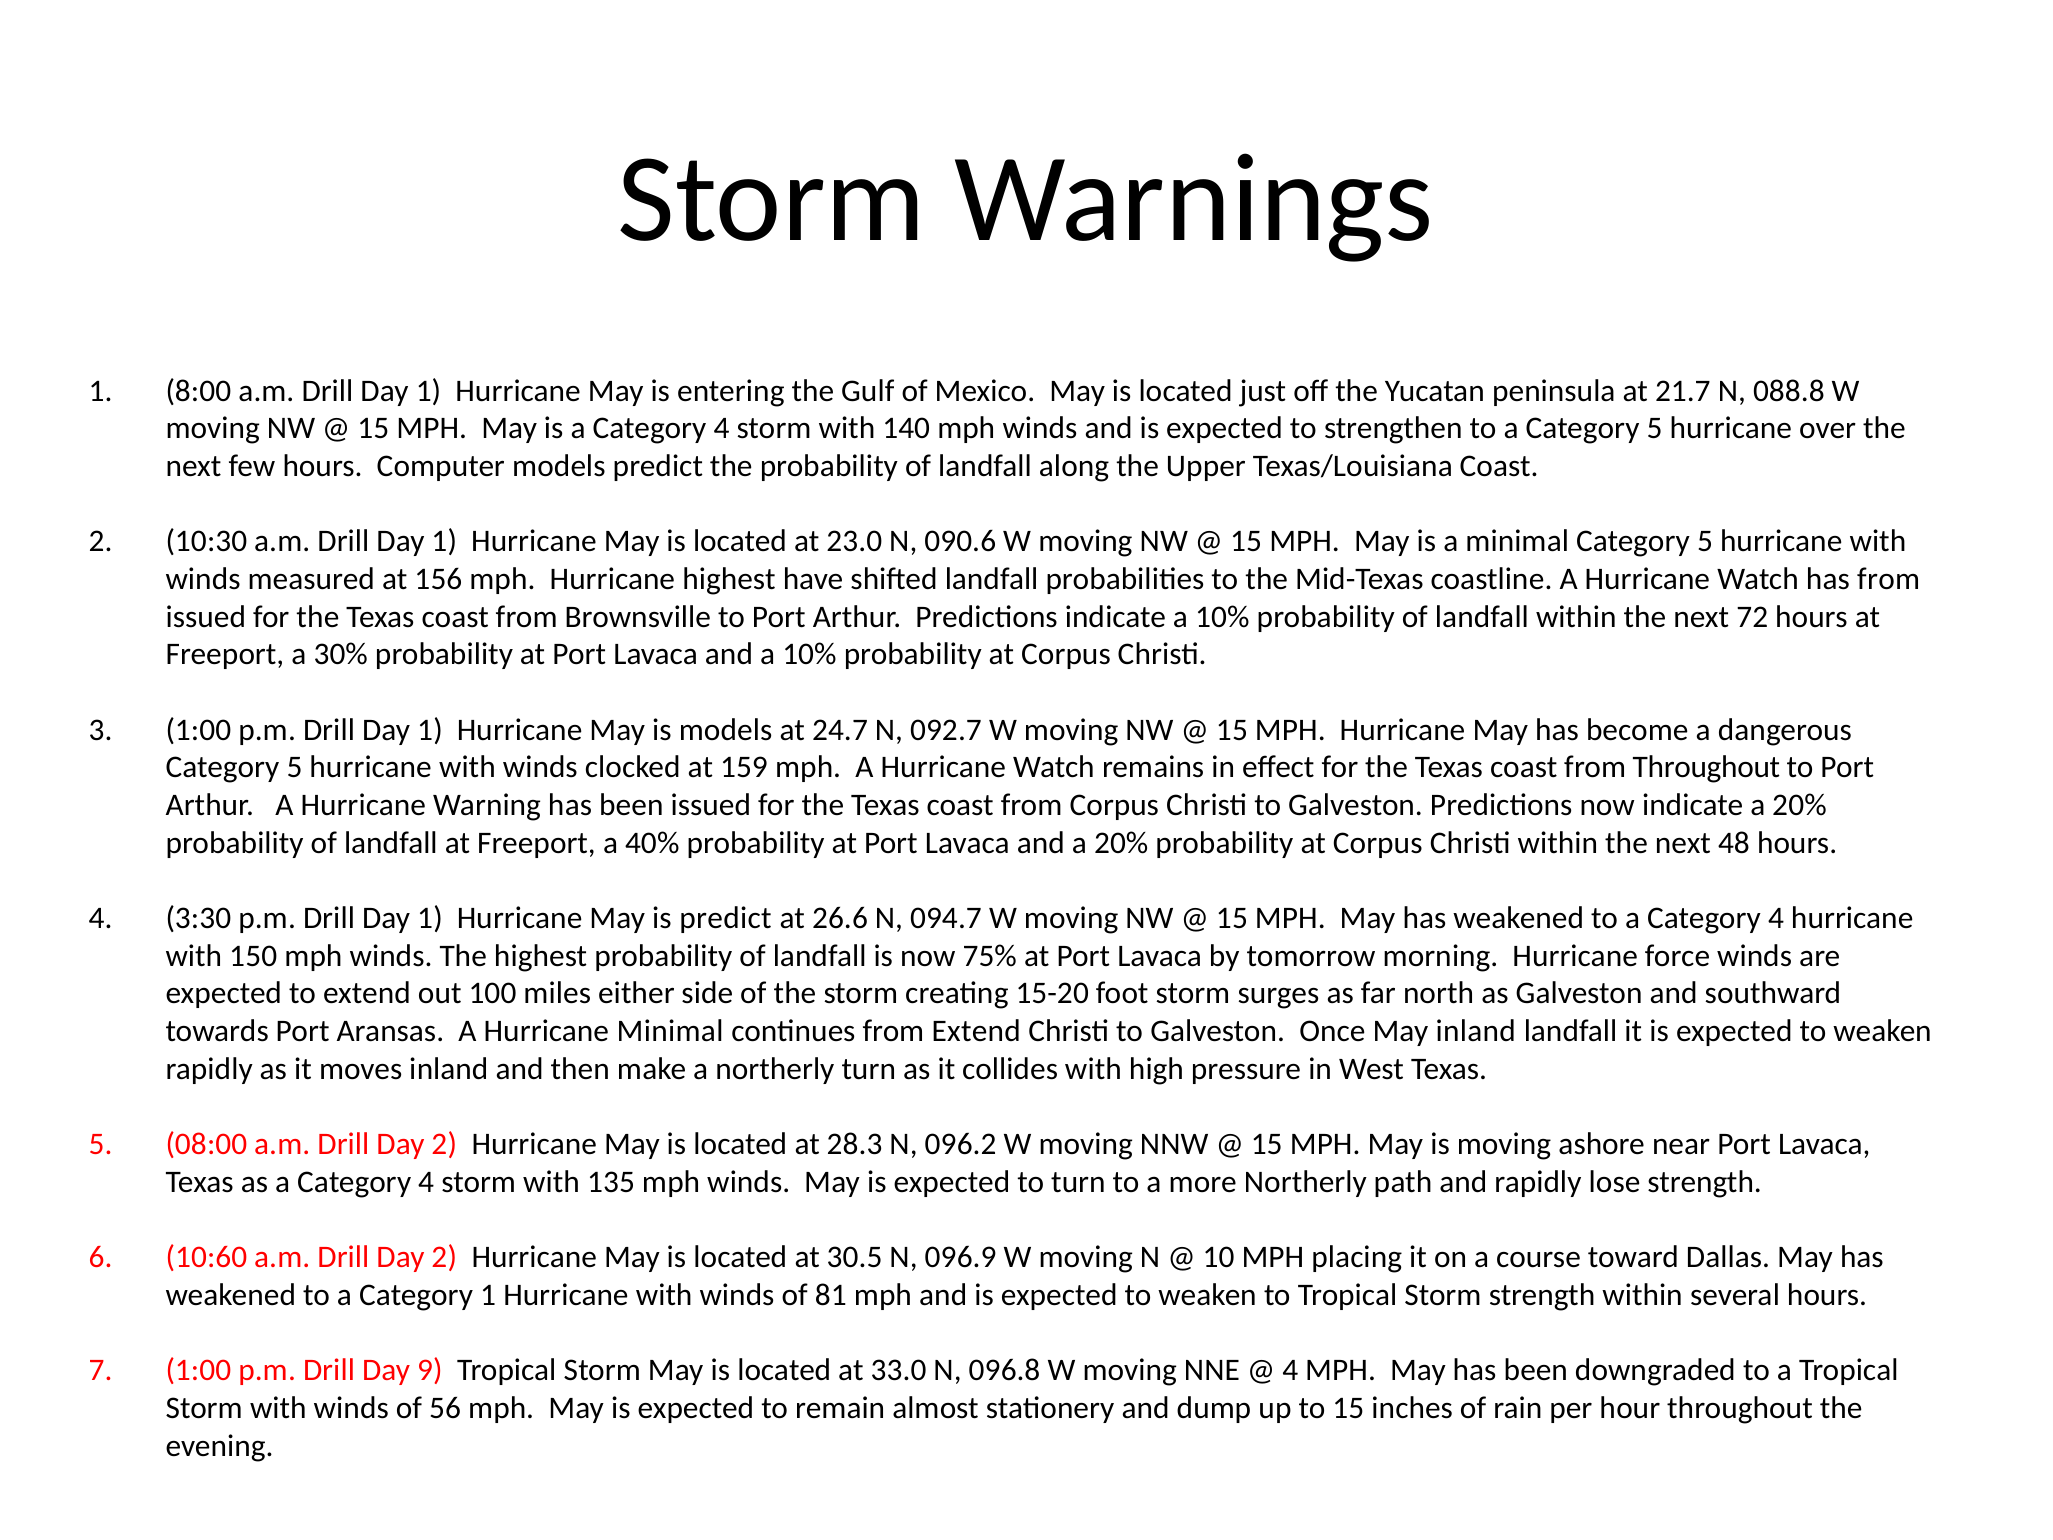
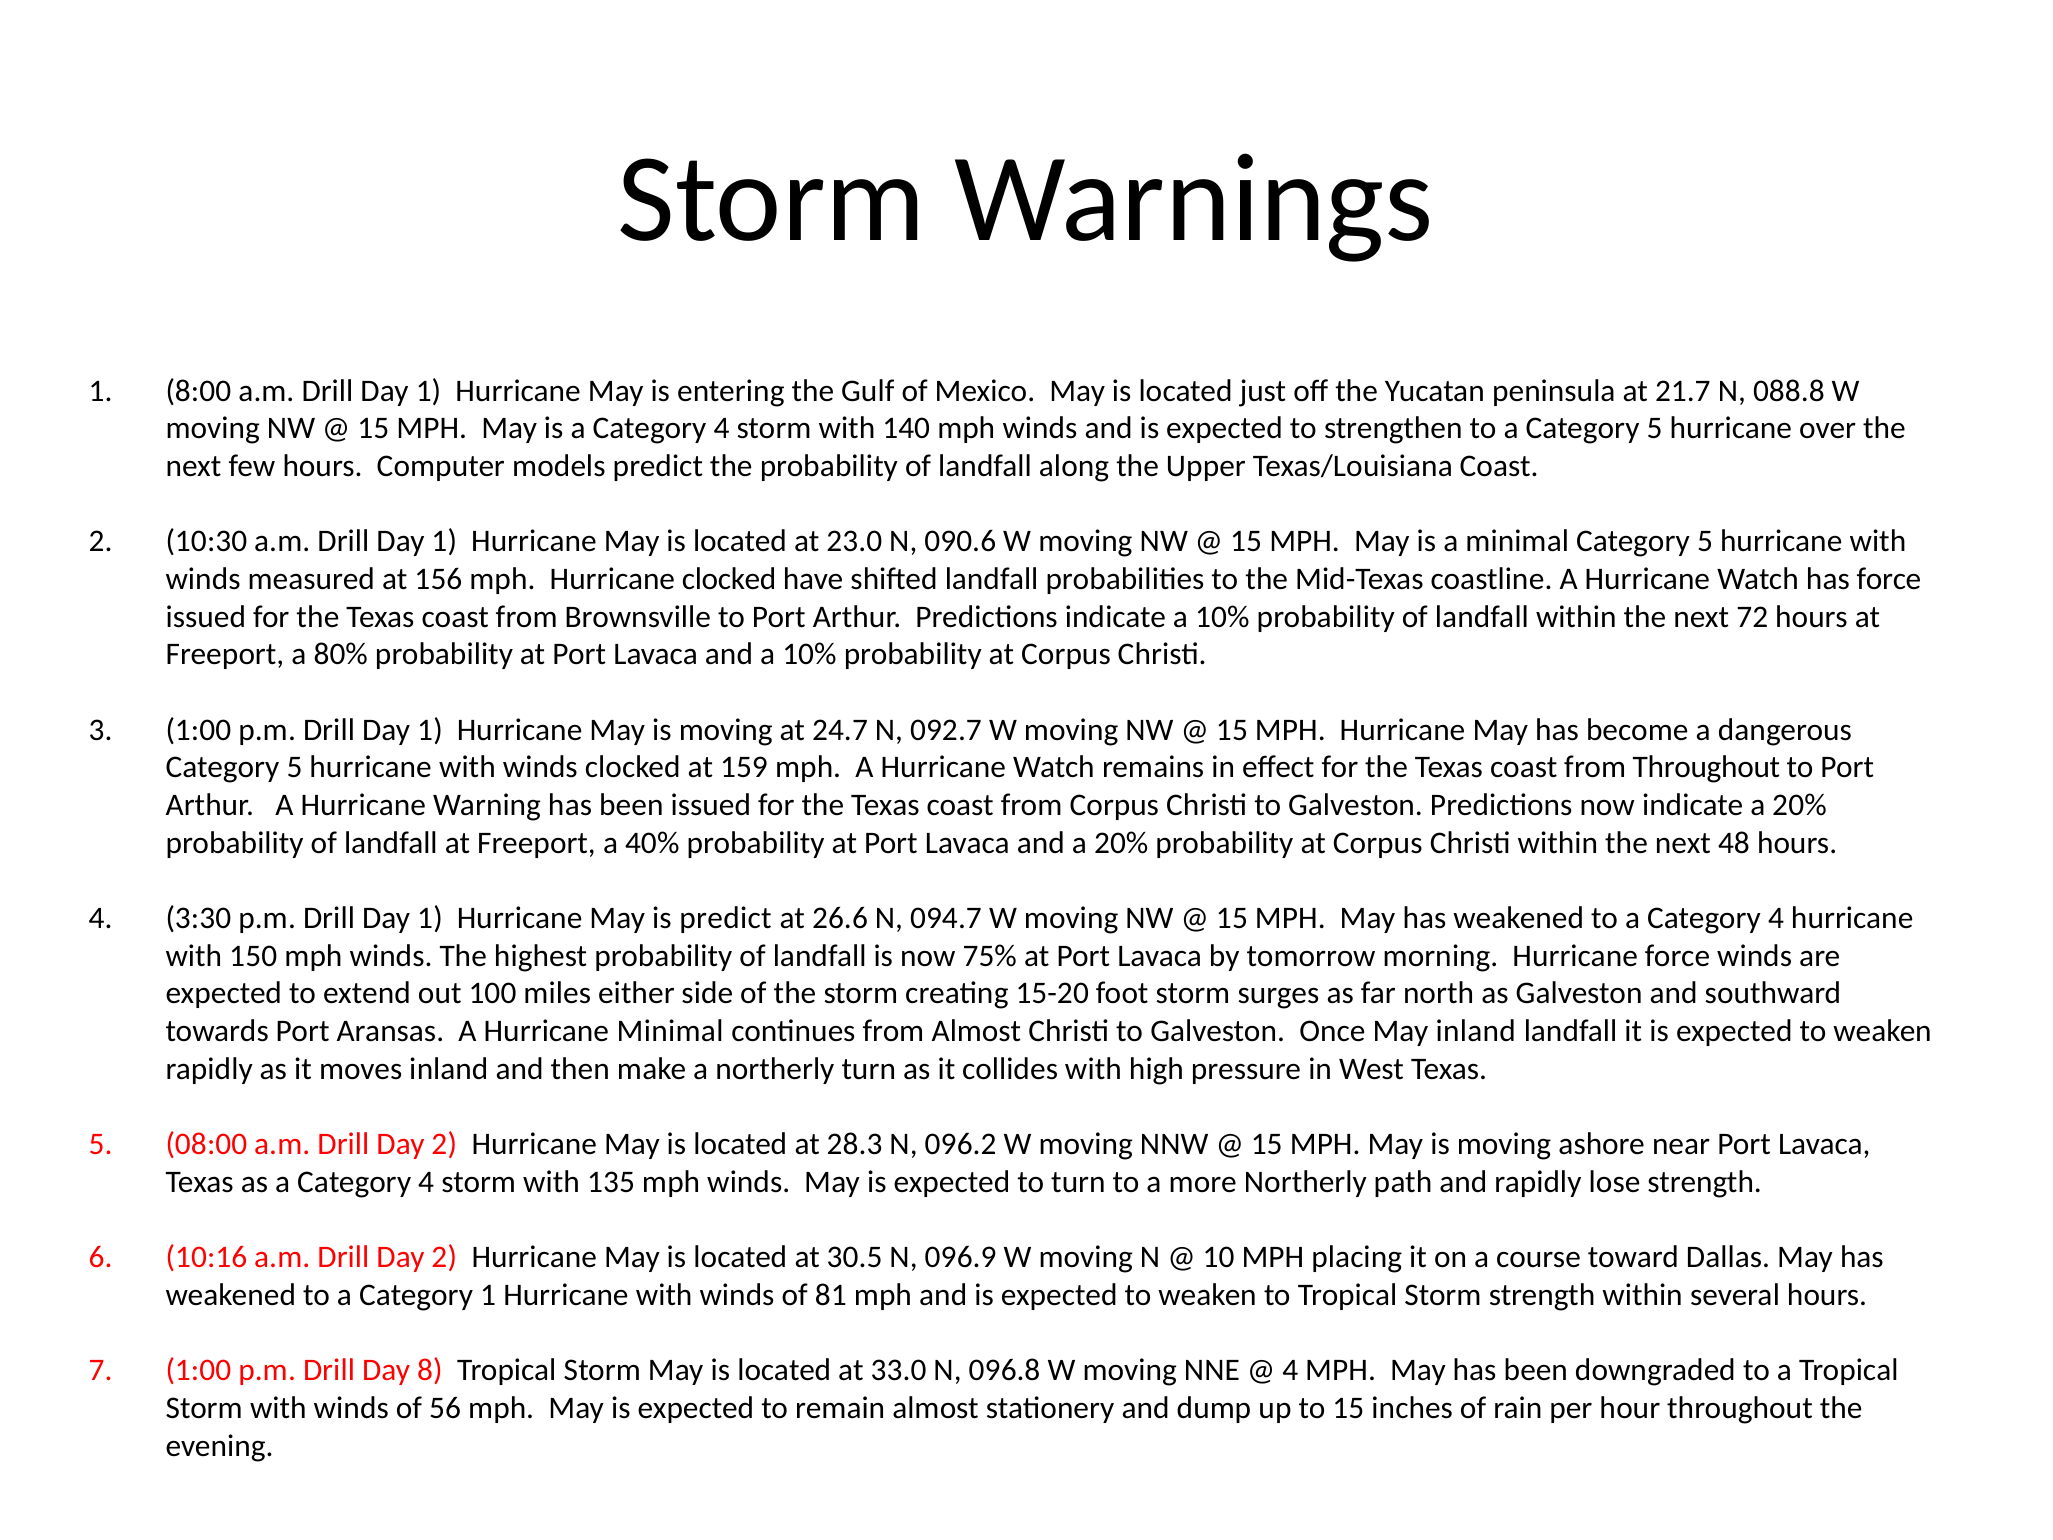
Hurricane highest: highest -> clocked (729, 579)
has from: from -> force (1889, 579)
30%: 30% -> 80% (341, 654)
Hurricane May is models: models -> moving (726, 730)
from Extend: Extend -> Almost (976, 1031)
10:60: 10:60 -> 10:16 (206, 1257)
9: 9 -> 8 (430, 1370)
